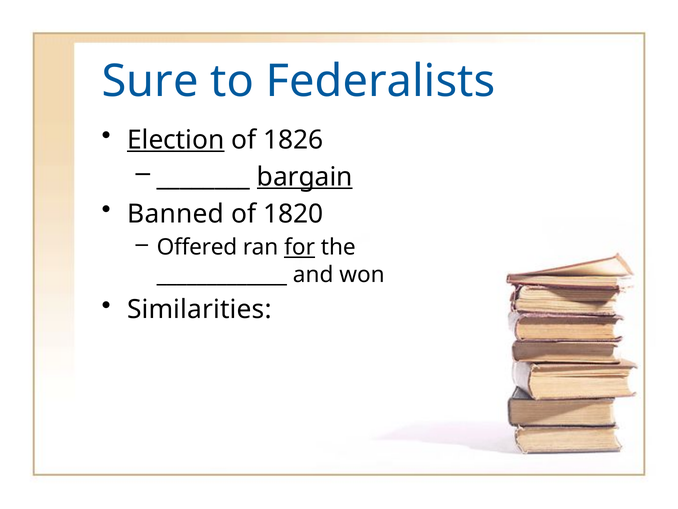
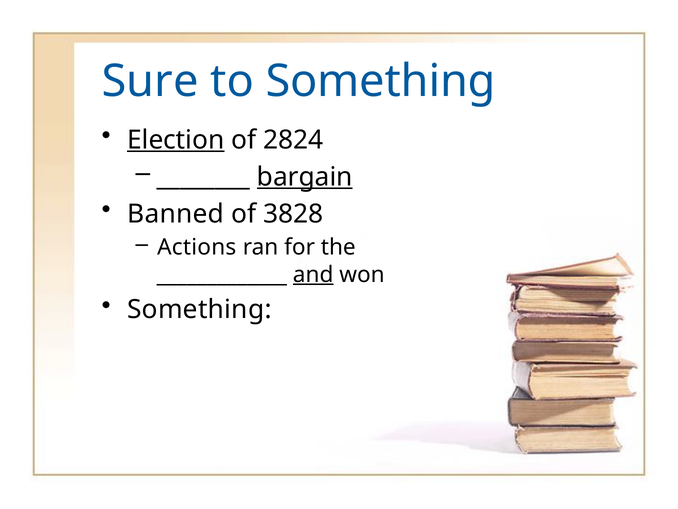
to Federalists: Federalists -> Something (381, 81)
1826: 1826 -> 2824 (293, 140)
1820: 1820 -> 3828 (293, 214)
Offered: Offered -> Actions (197, 247)
for underline: present -> none (300, 247)
and underline: none -> present (313, 274)
Similarities: Similarities -> Something (199, 309)
